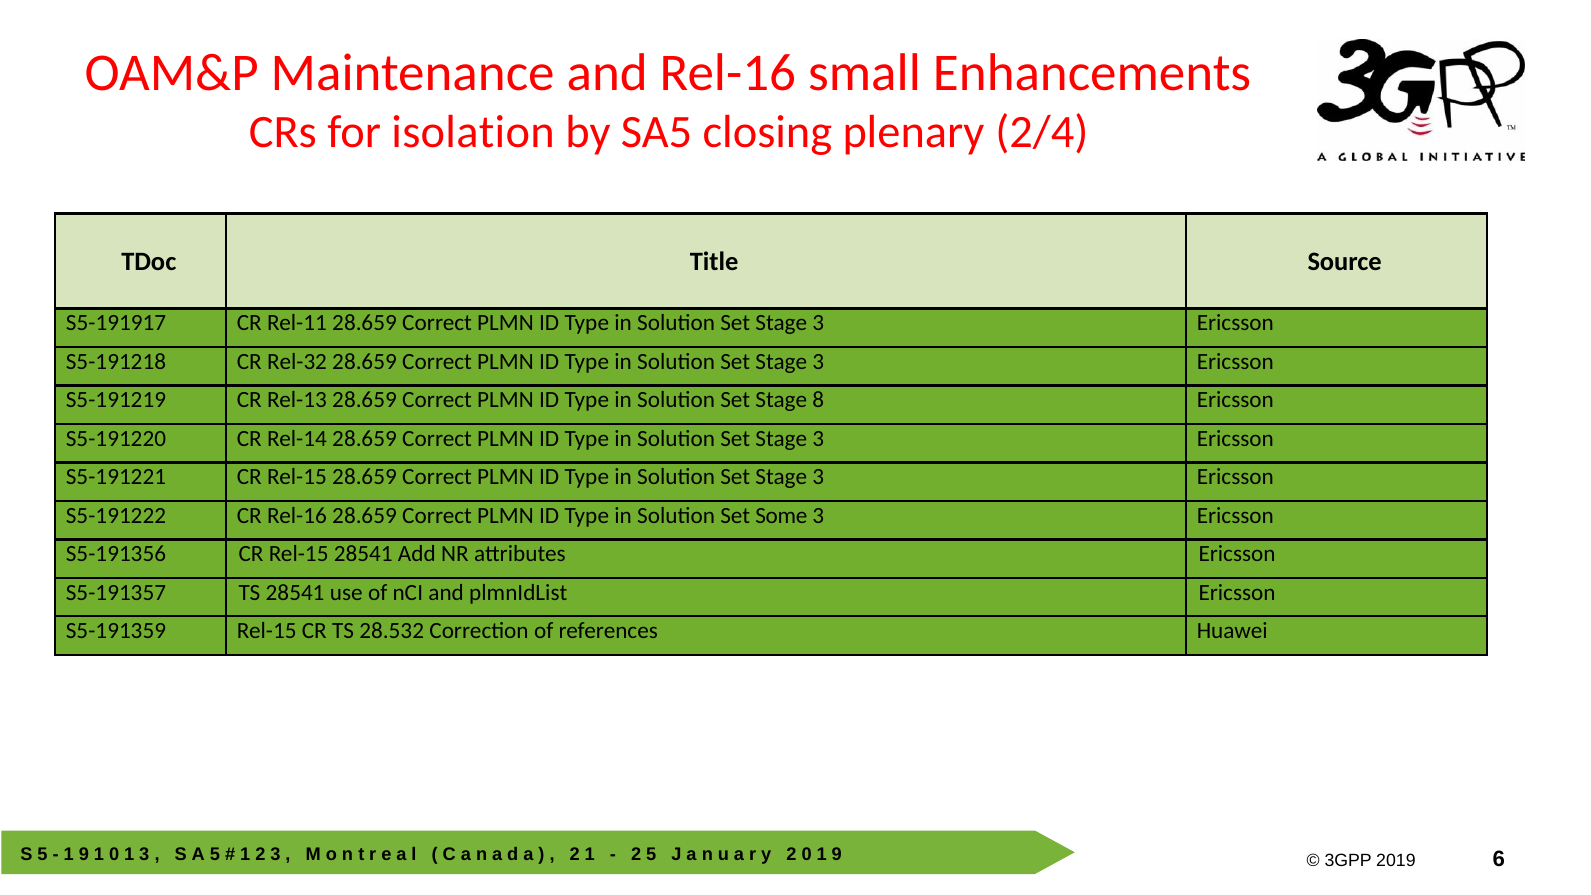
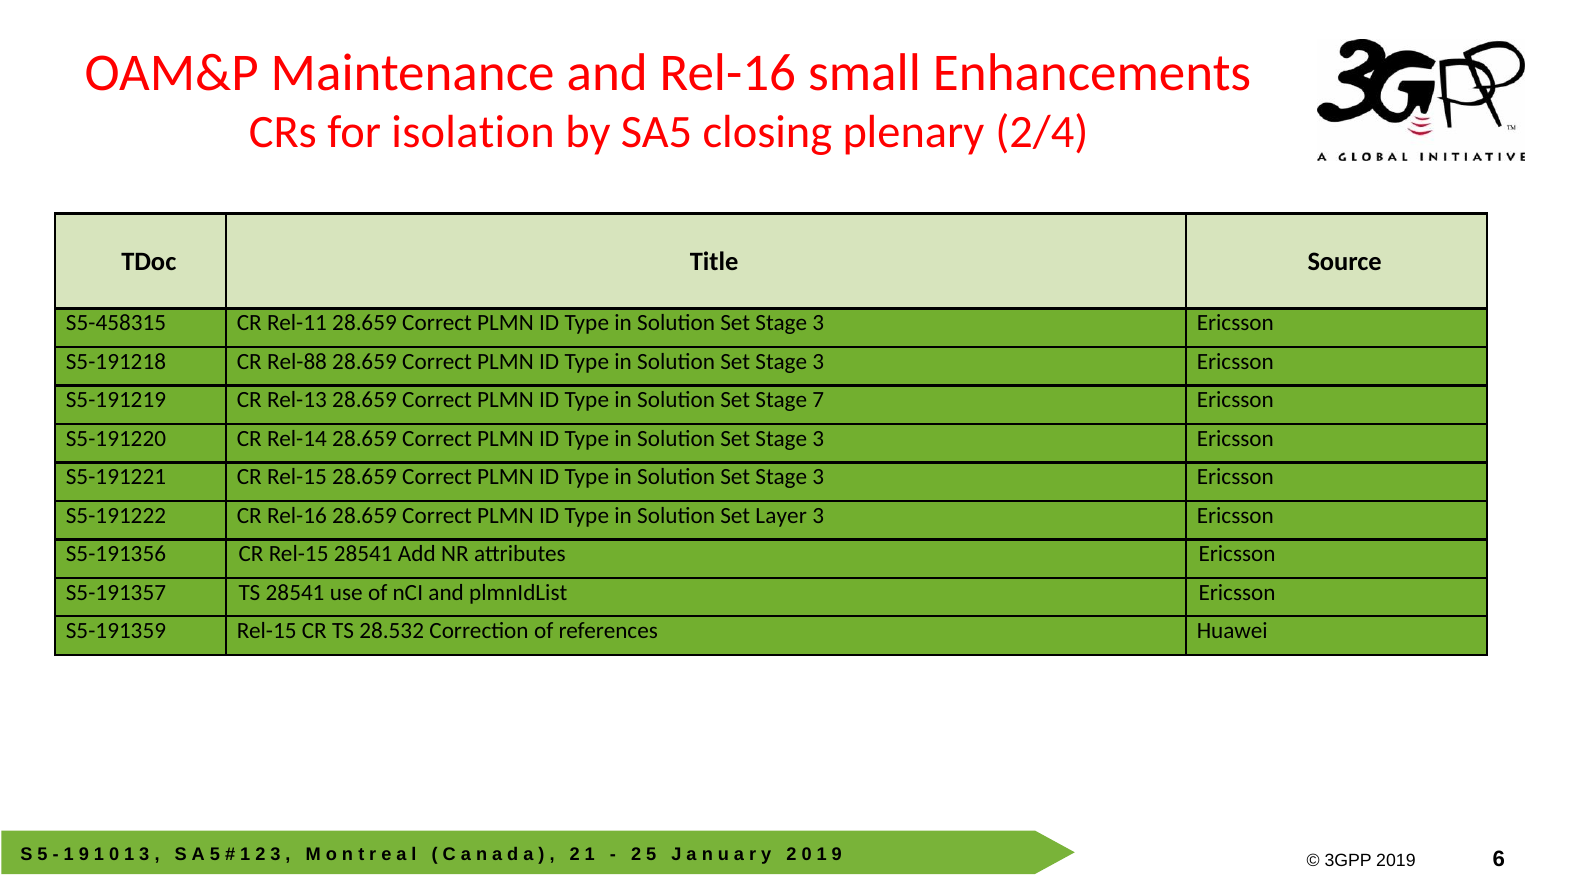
S5-191917: S5-191917 -> S5-458315 (116, 323)
Rel-32: Rel-32 -> Rel-88 (297, 361)
8: 8 -> 7 (818, 400)
Some: Some -> Layer (781, 515)
